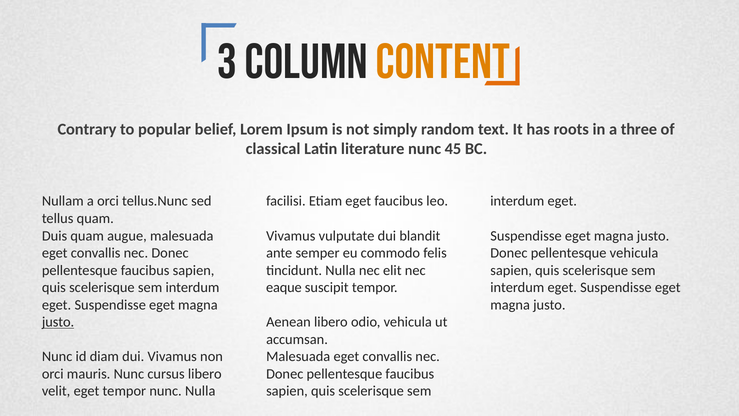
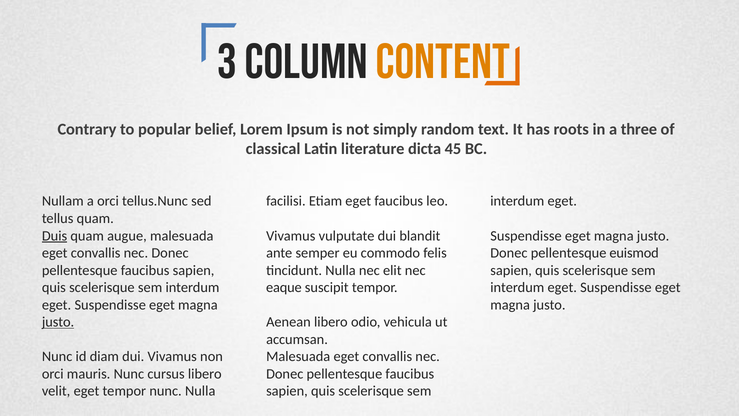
literature nunc: nunc -> dicta (425, 149)
Duis underline: none -> present (55, 236)
pellentesque vehicula: vehicula -> euismod (634, 253)
